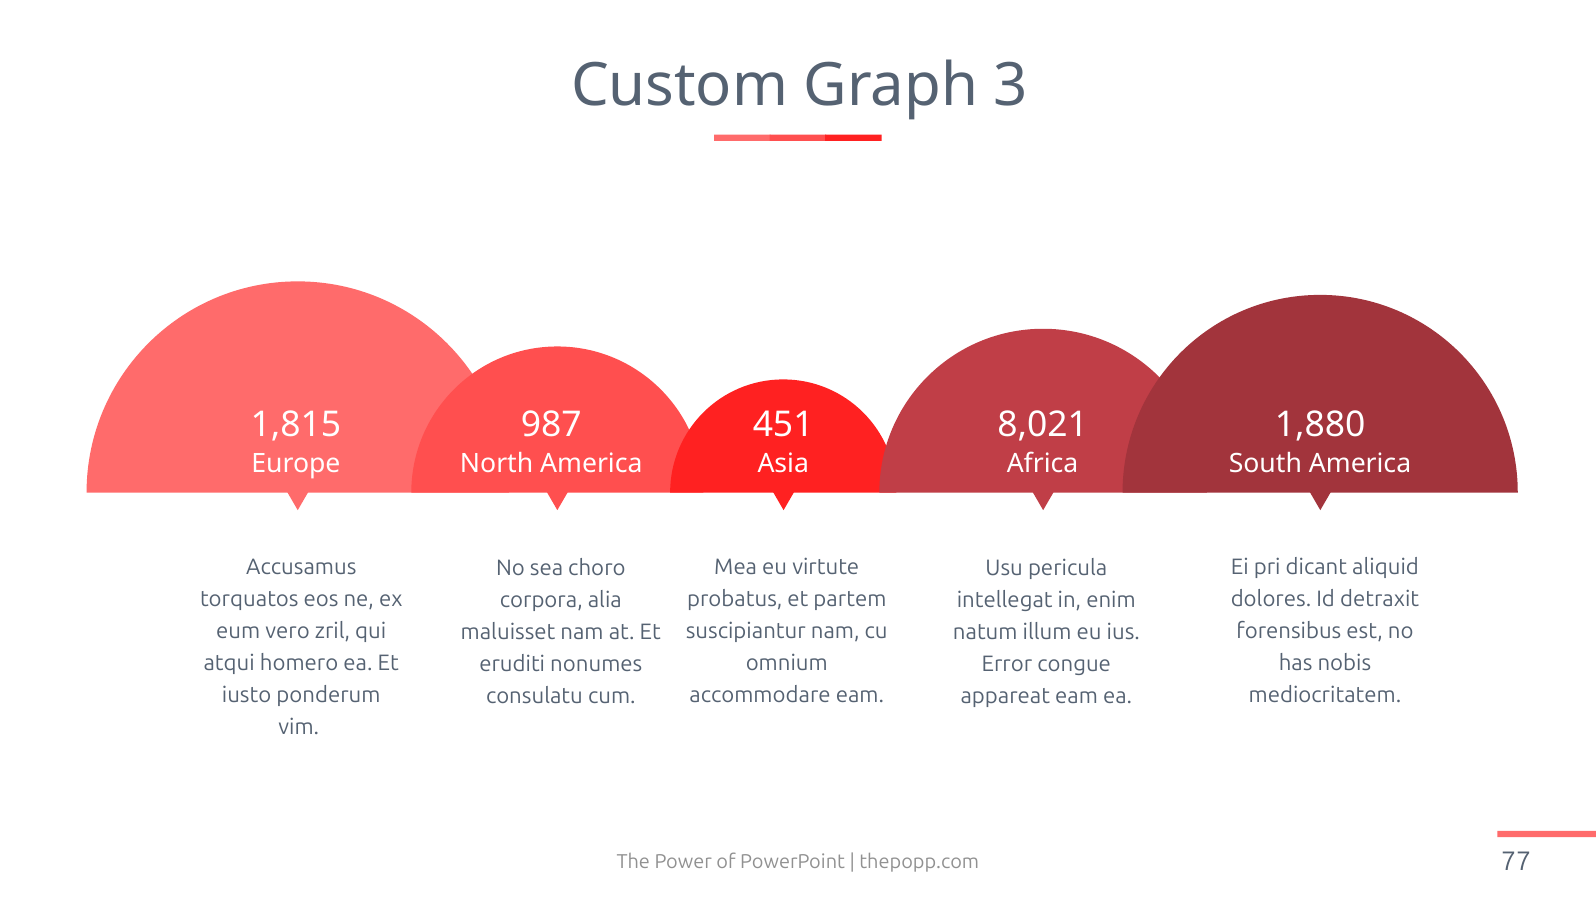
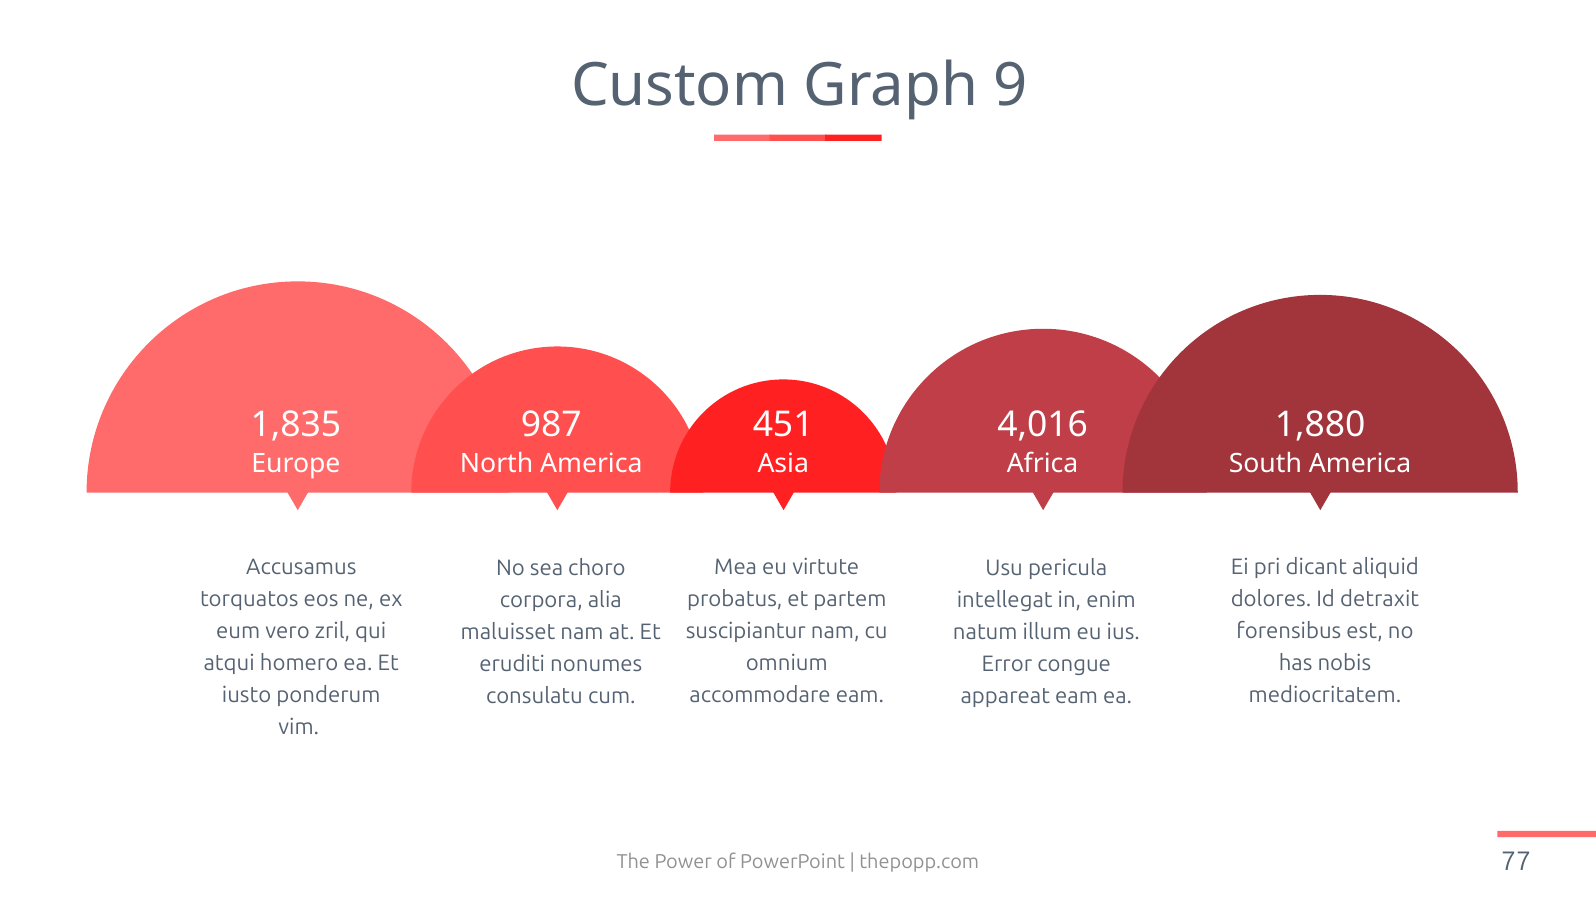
3: 3 -> 9 (1011, 86)
1,815: 1,815 -> 1,835 (296, 425)
8,021: 8,021 -> 4,016 (1043, 425)
